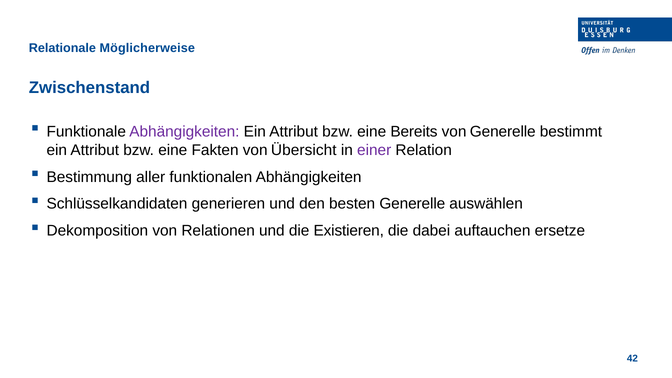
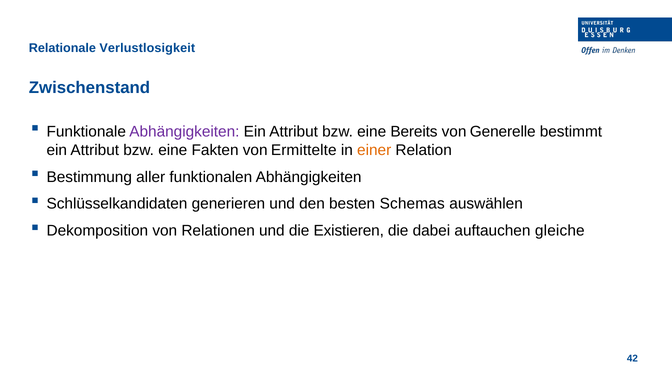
Möglicherweise: Möglicherweise -> Verlustlosigkeit (147, 48)
Übersicht: Übersicht -> Ermittelte (304, 150)
einer colour: purple -> orange (374, 150)
besten Generelle: Generelle -> Schemas (412, 204)
ersetze: ersetze -> gleiche (560, 231)
